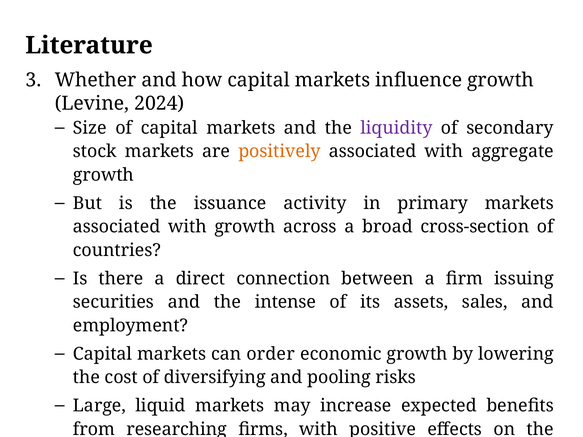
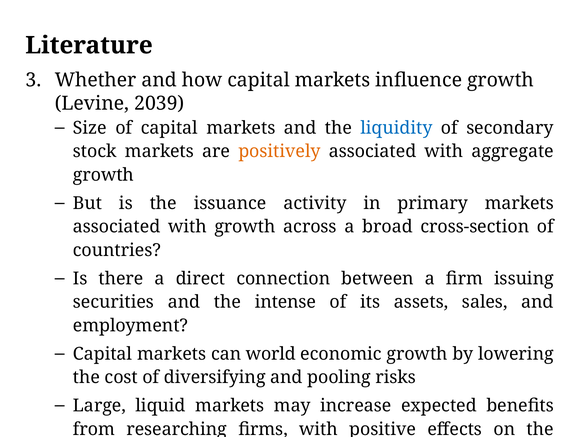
2024: 2024 -> 2039 (159, 104)
liquidity colour: purple -> blue (396, 128)
order: order -> world (271, 354)
